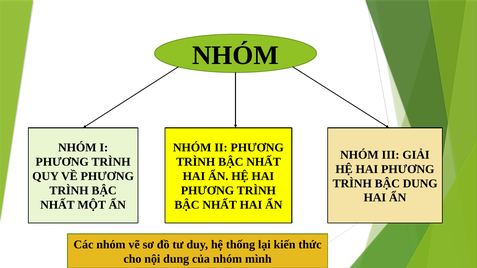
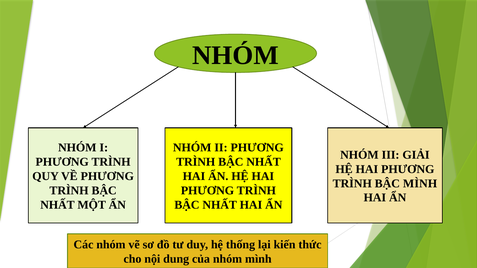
BẬC DUNG: DUNG -> MÌNH (420, 184)
